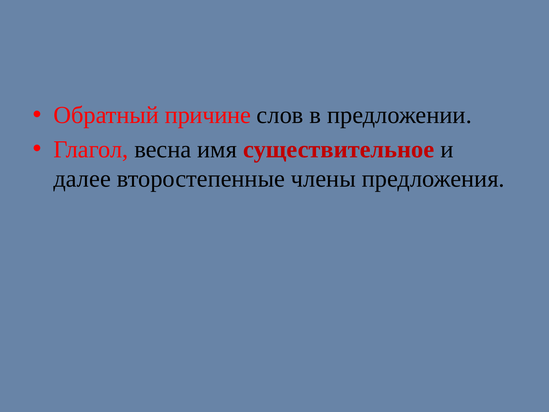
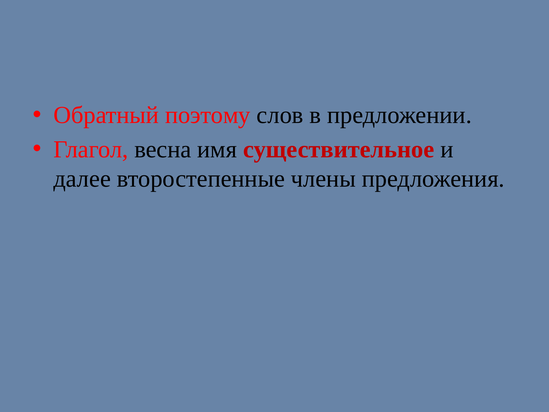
причине: причине -> поэтому (208, 115)
